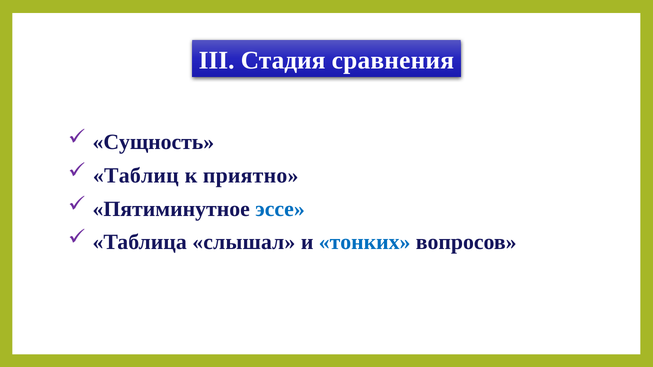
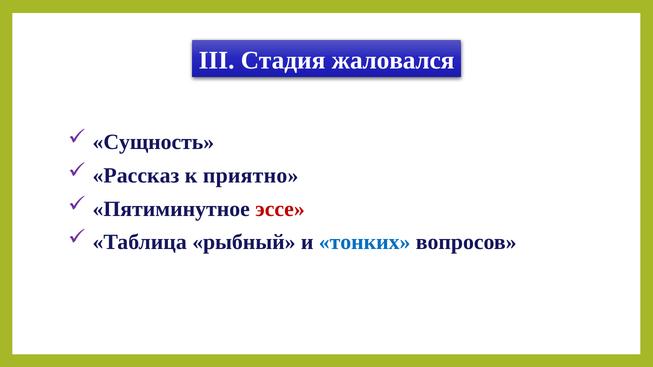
сравнения: сравнения -> жаловался (393, 60)
Таблиц: Таблиц -> Рассказ (136, 176)
эссе colour: blue -> red (280, 209)
слышал: слышал -> рыбный (244, 242)
